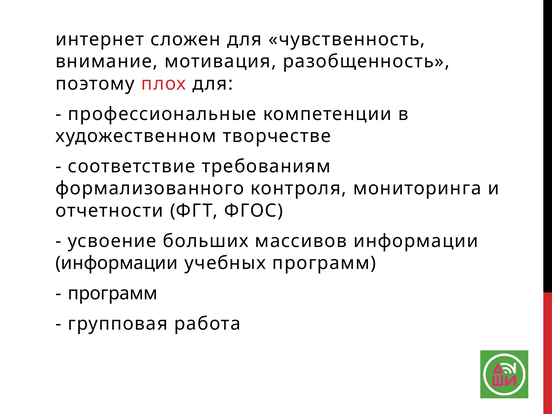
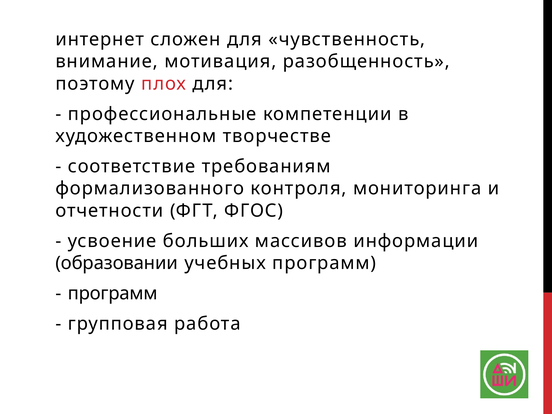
информации: информации -> образовании (117, 263)
